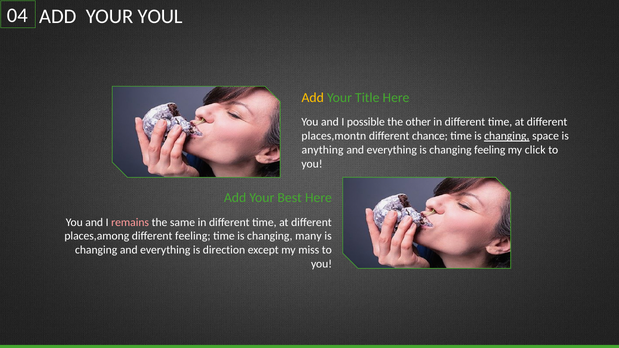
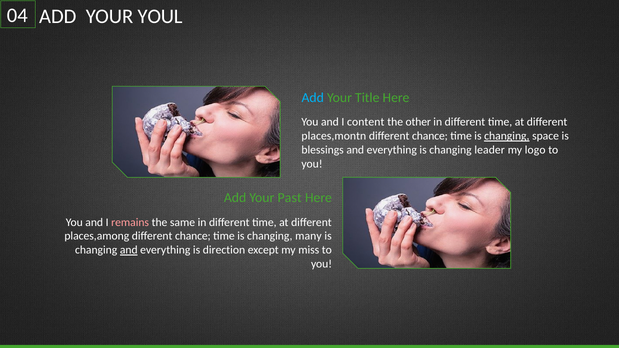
Add colour: yellow -> light blue (313, 98)
possible: possible -> content (366, 122)
anything: anything -> blessings (323, 150)
changing feeling: feeling -> leader (490, 150)
click: click -> logo (535, 150)
Best: Best -> Past (290, 198)
places,among different feeling: feeling -> chance (193, 236)
and underline: none -> present (129, 250)
